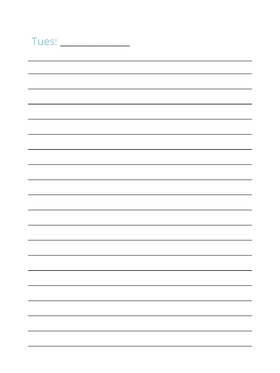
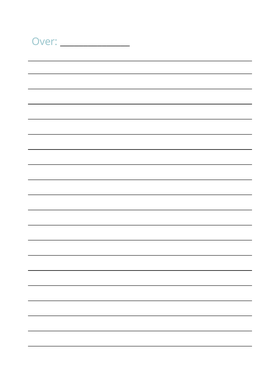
Tues: Tues -> Over (45, 42)
